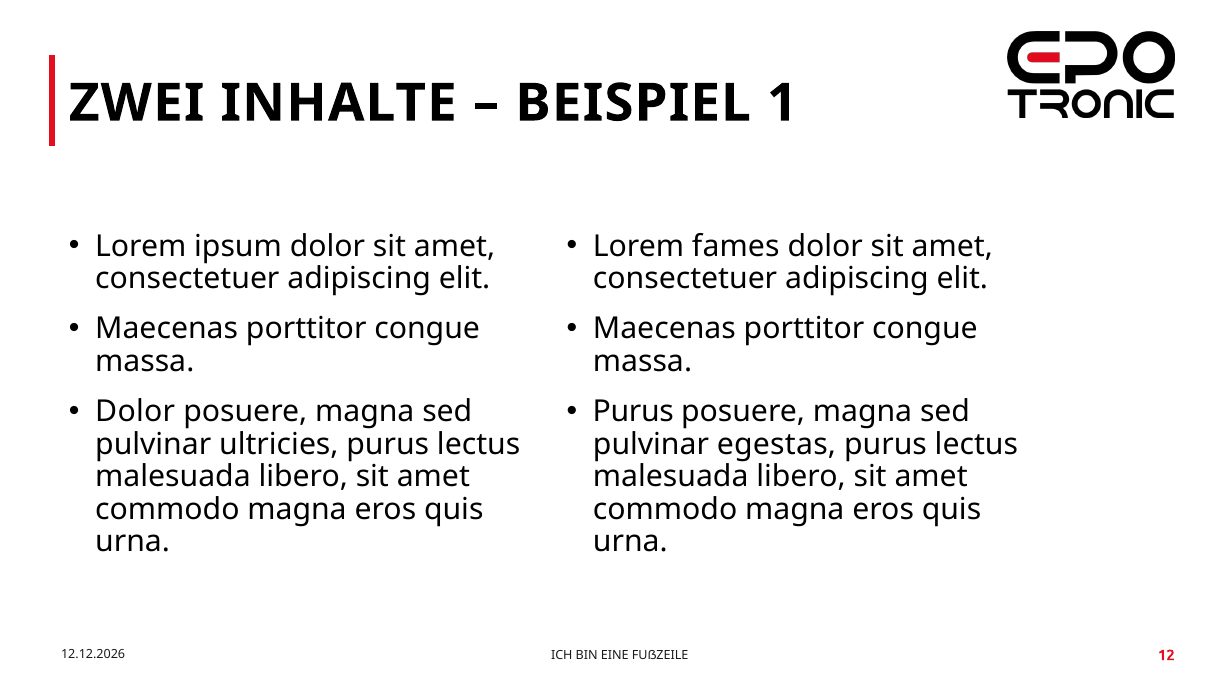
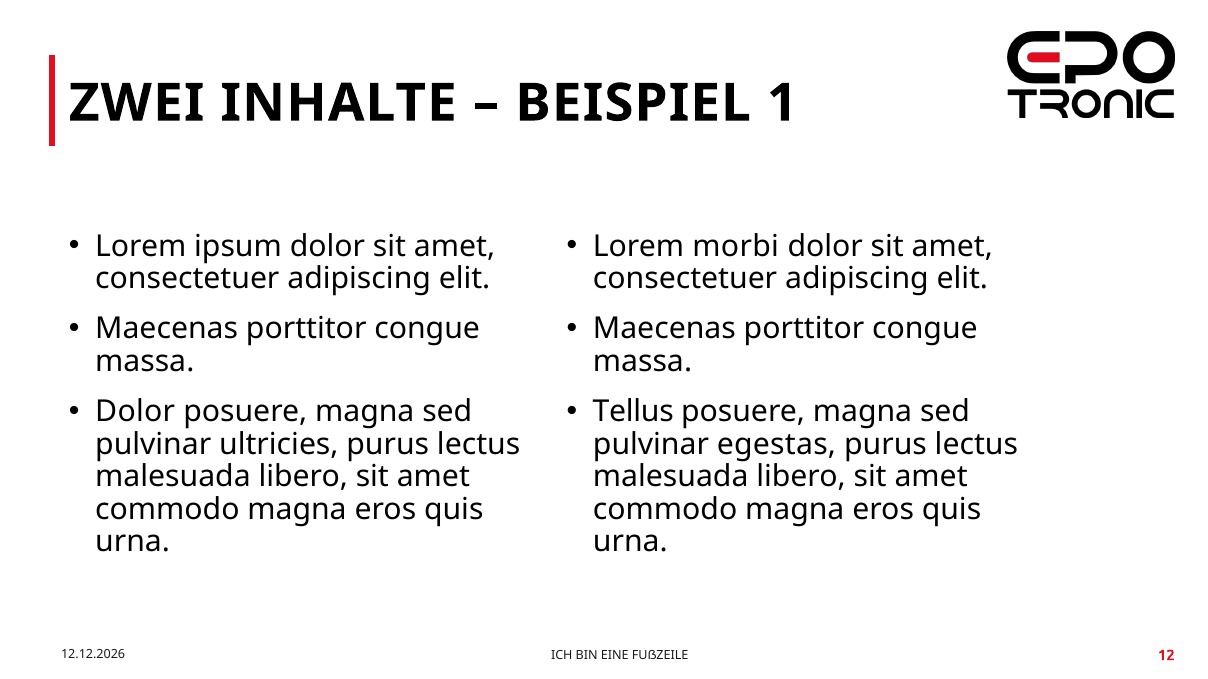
fames: fames -> morbi (736, 246)
Purus: Purus -> Tellus (633, 412)
